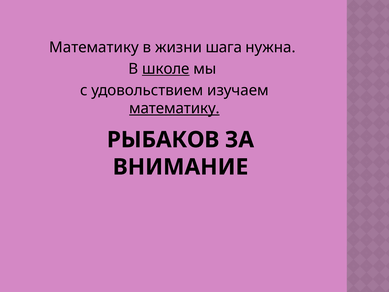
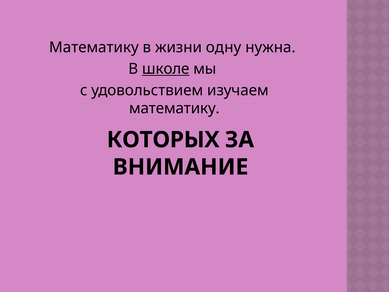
шага: шага -> одну (224, 47)
математику underline: present -> none (174, 108)
РЫБАКОВ: РЫБАКОВ -> КОТОРЫХ (163, 140)
